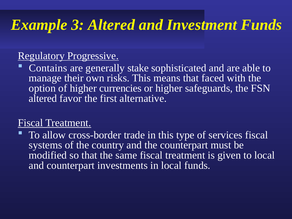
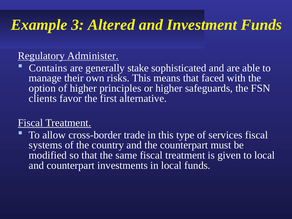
Progressive: Progressive -> Administer (93, 56)
currencies: currencies -> principles (120, 88)
altered: altered -> clients (43, 98)
